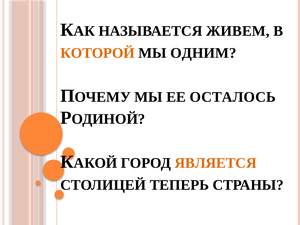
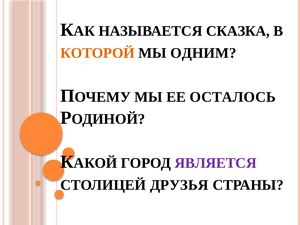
ЖИВЕМ: ЖИВЕМ -> СКАЗКА (238, 31)
ЯВЛЯЕТСЯ colour: orange -> purple (216, 163)
ТЕПЕРЬ: ТЕПЕРЬ -> ДРУЗЬЯ (179, 185)
